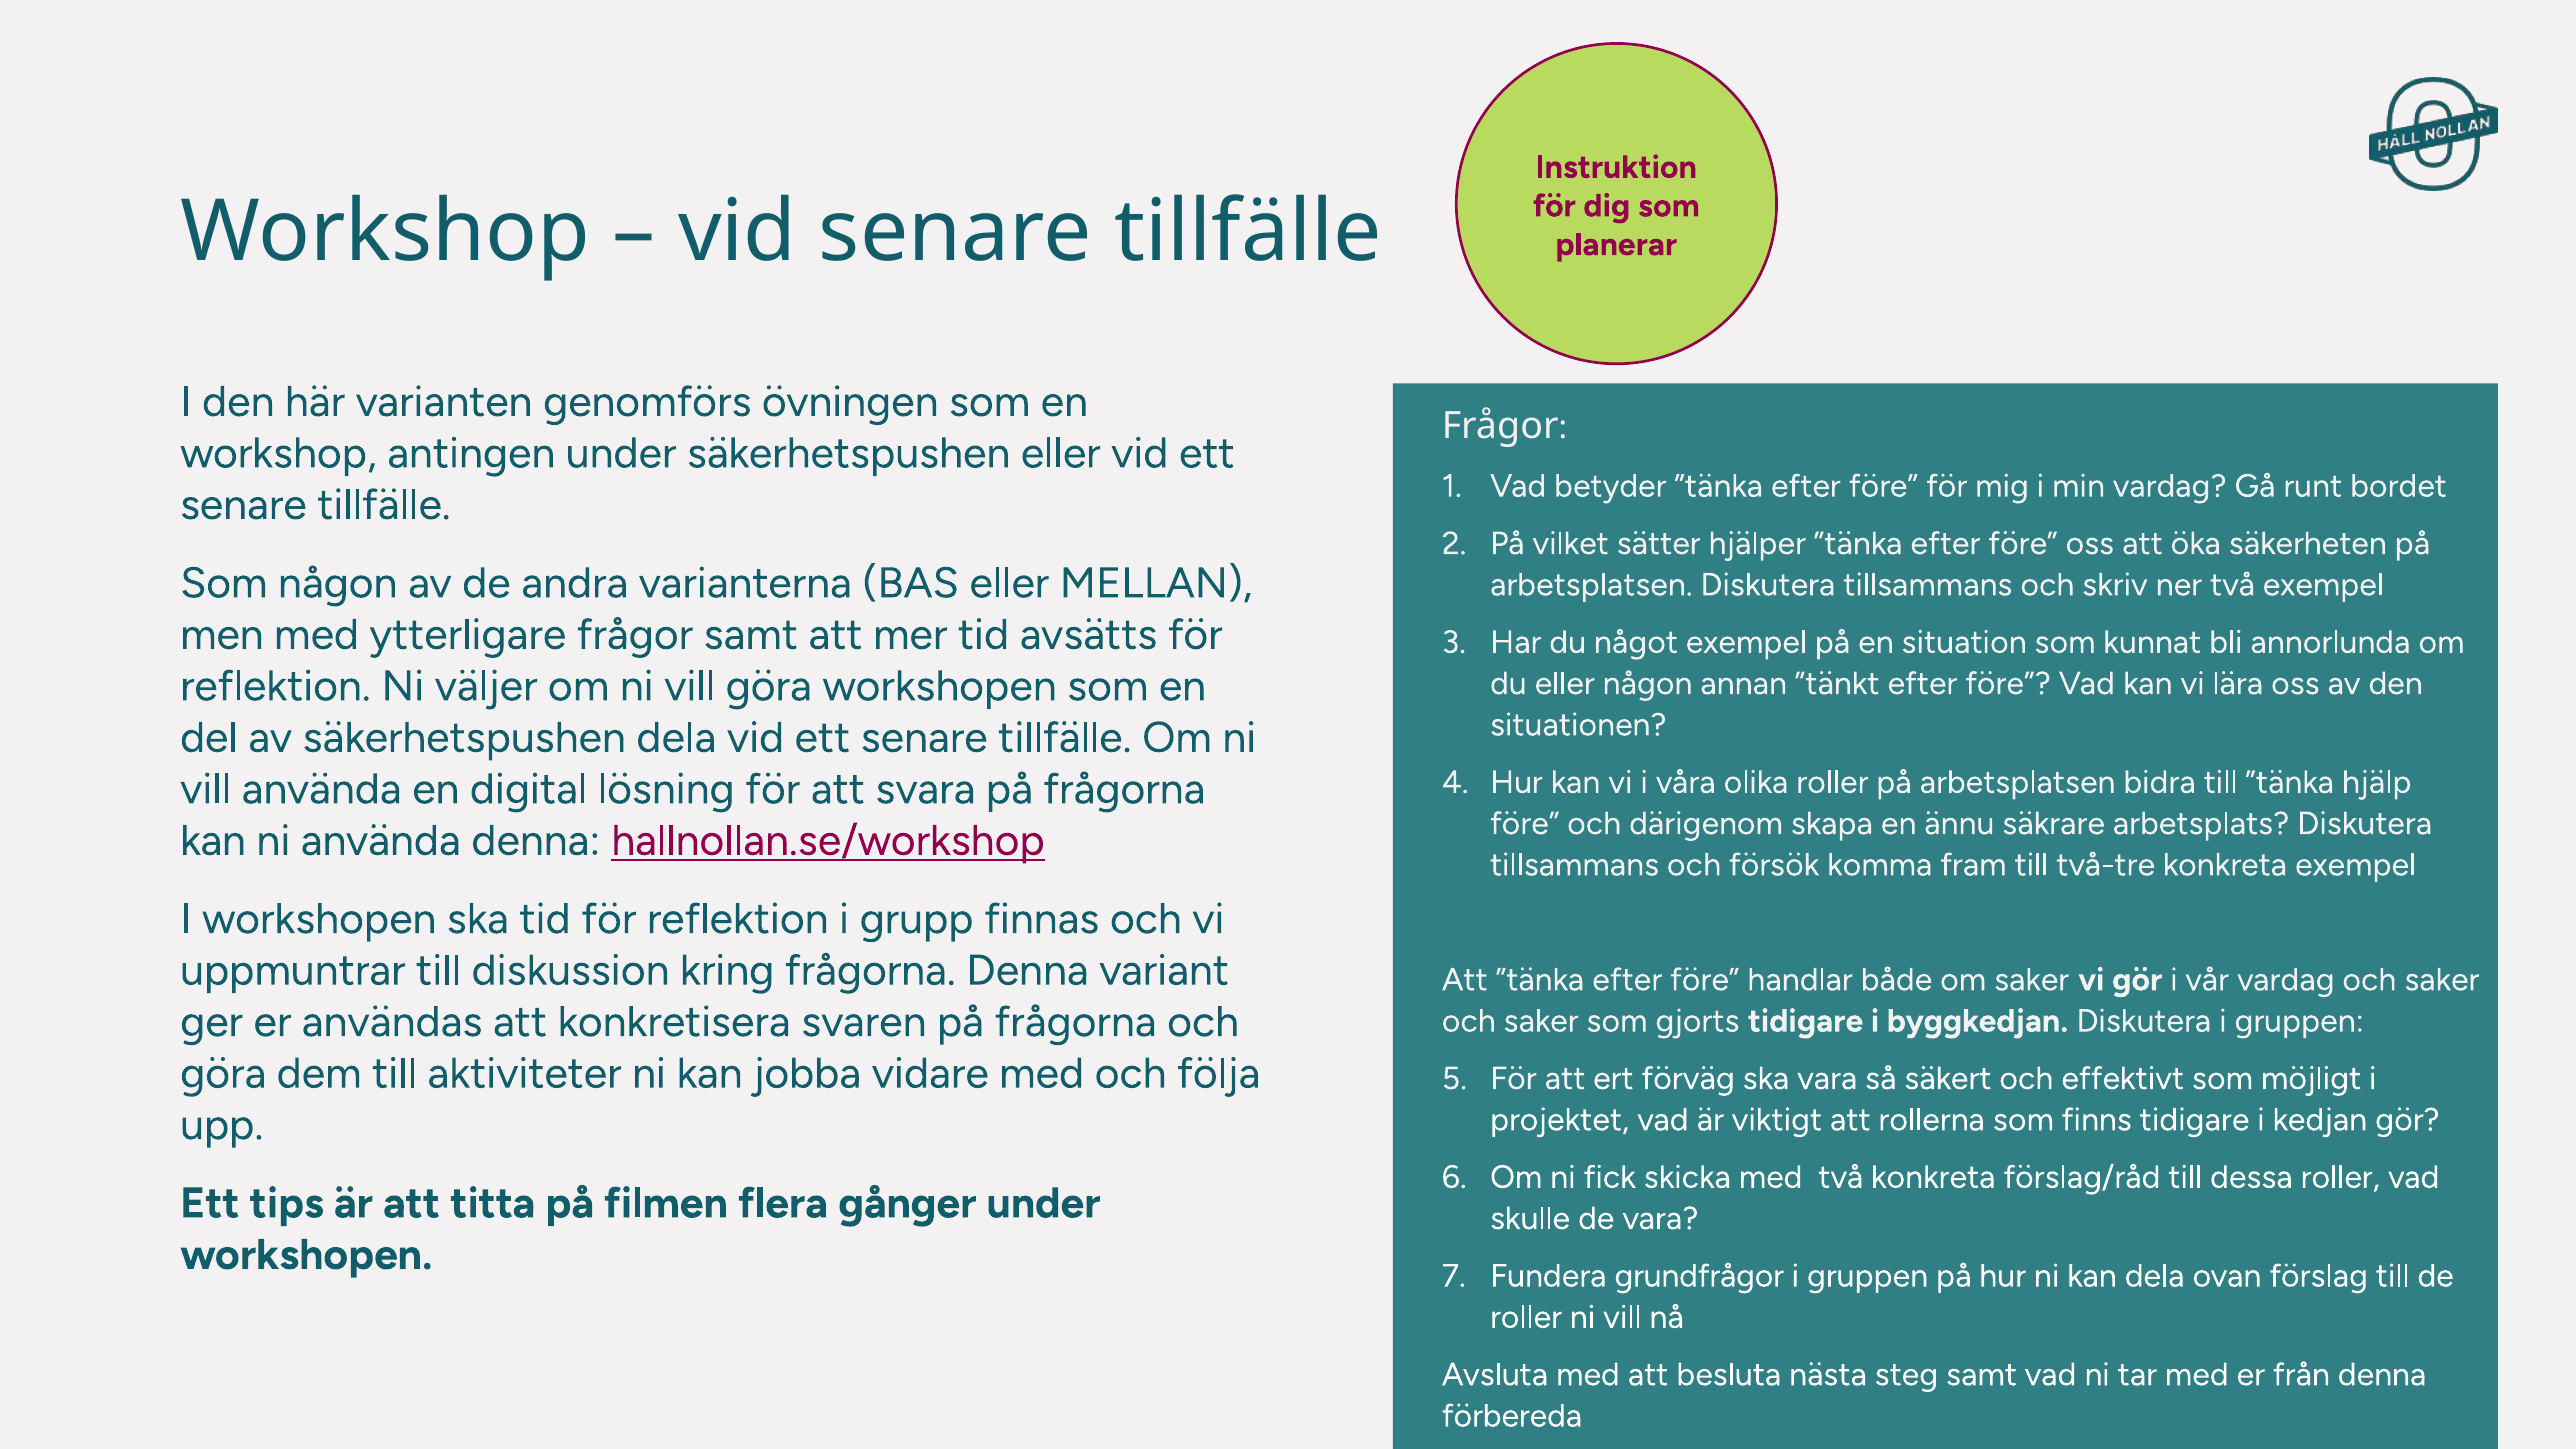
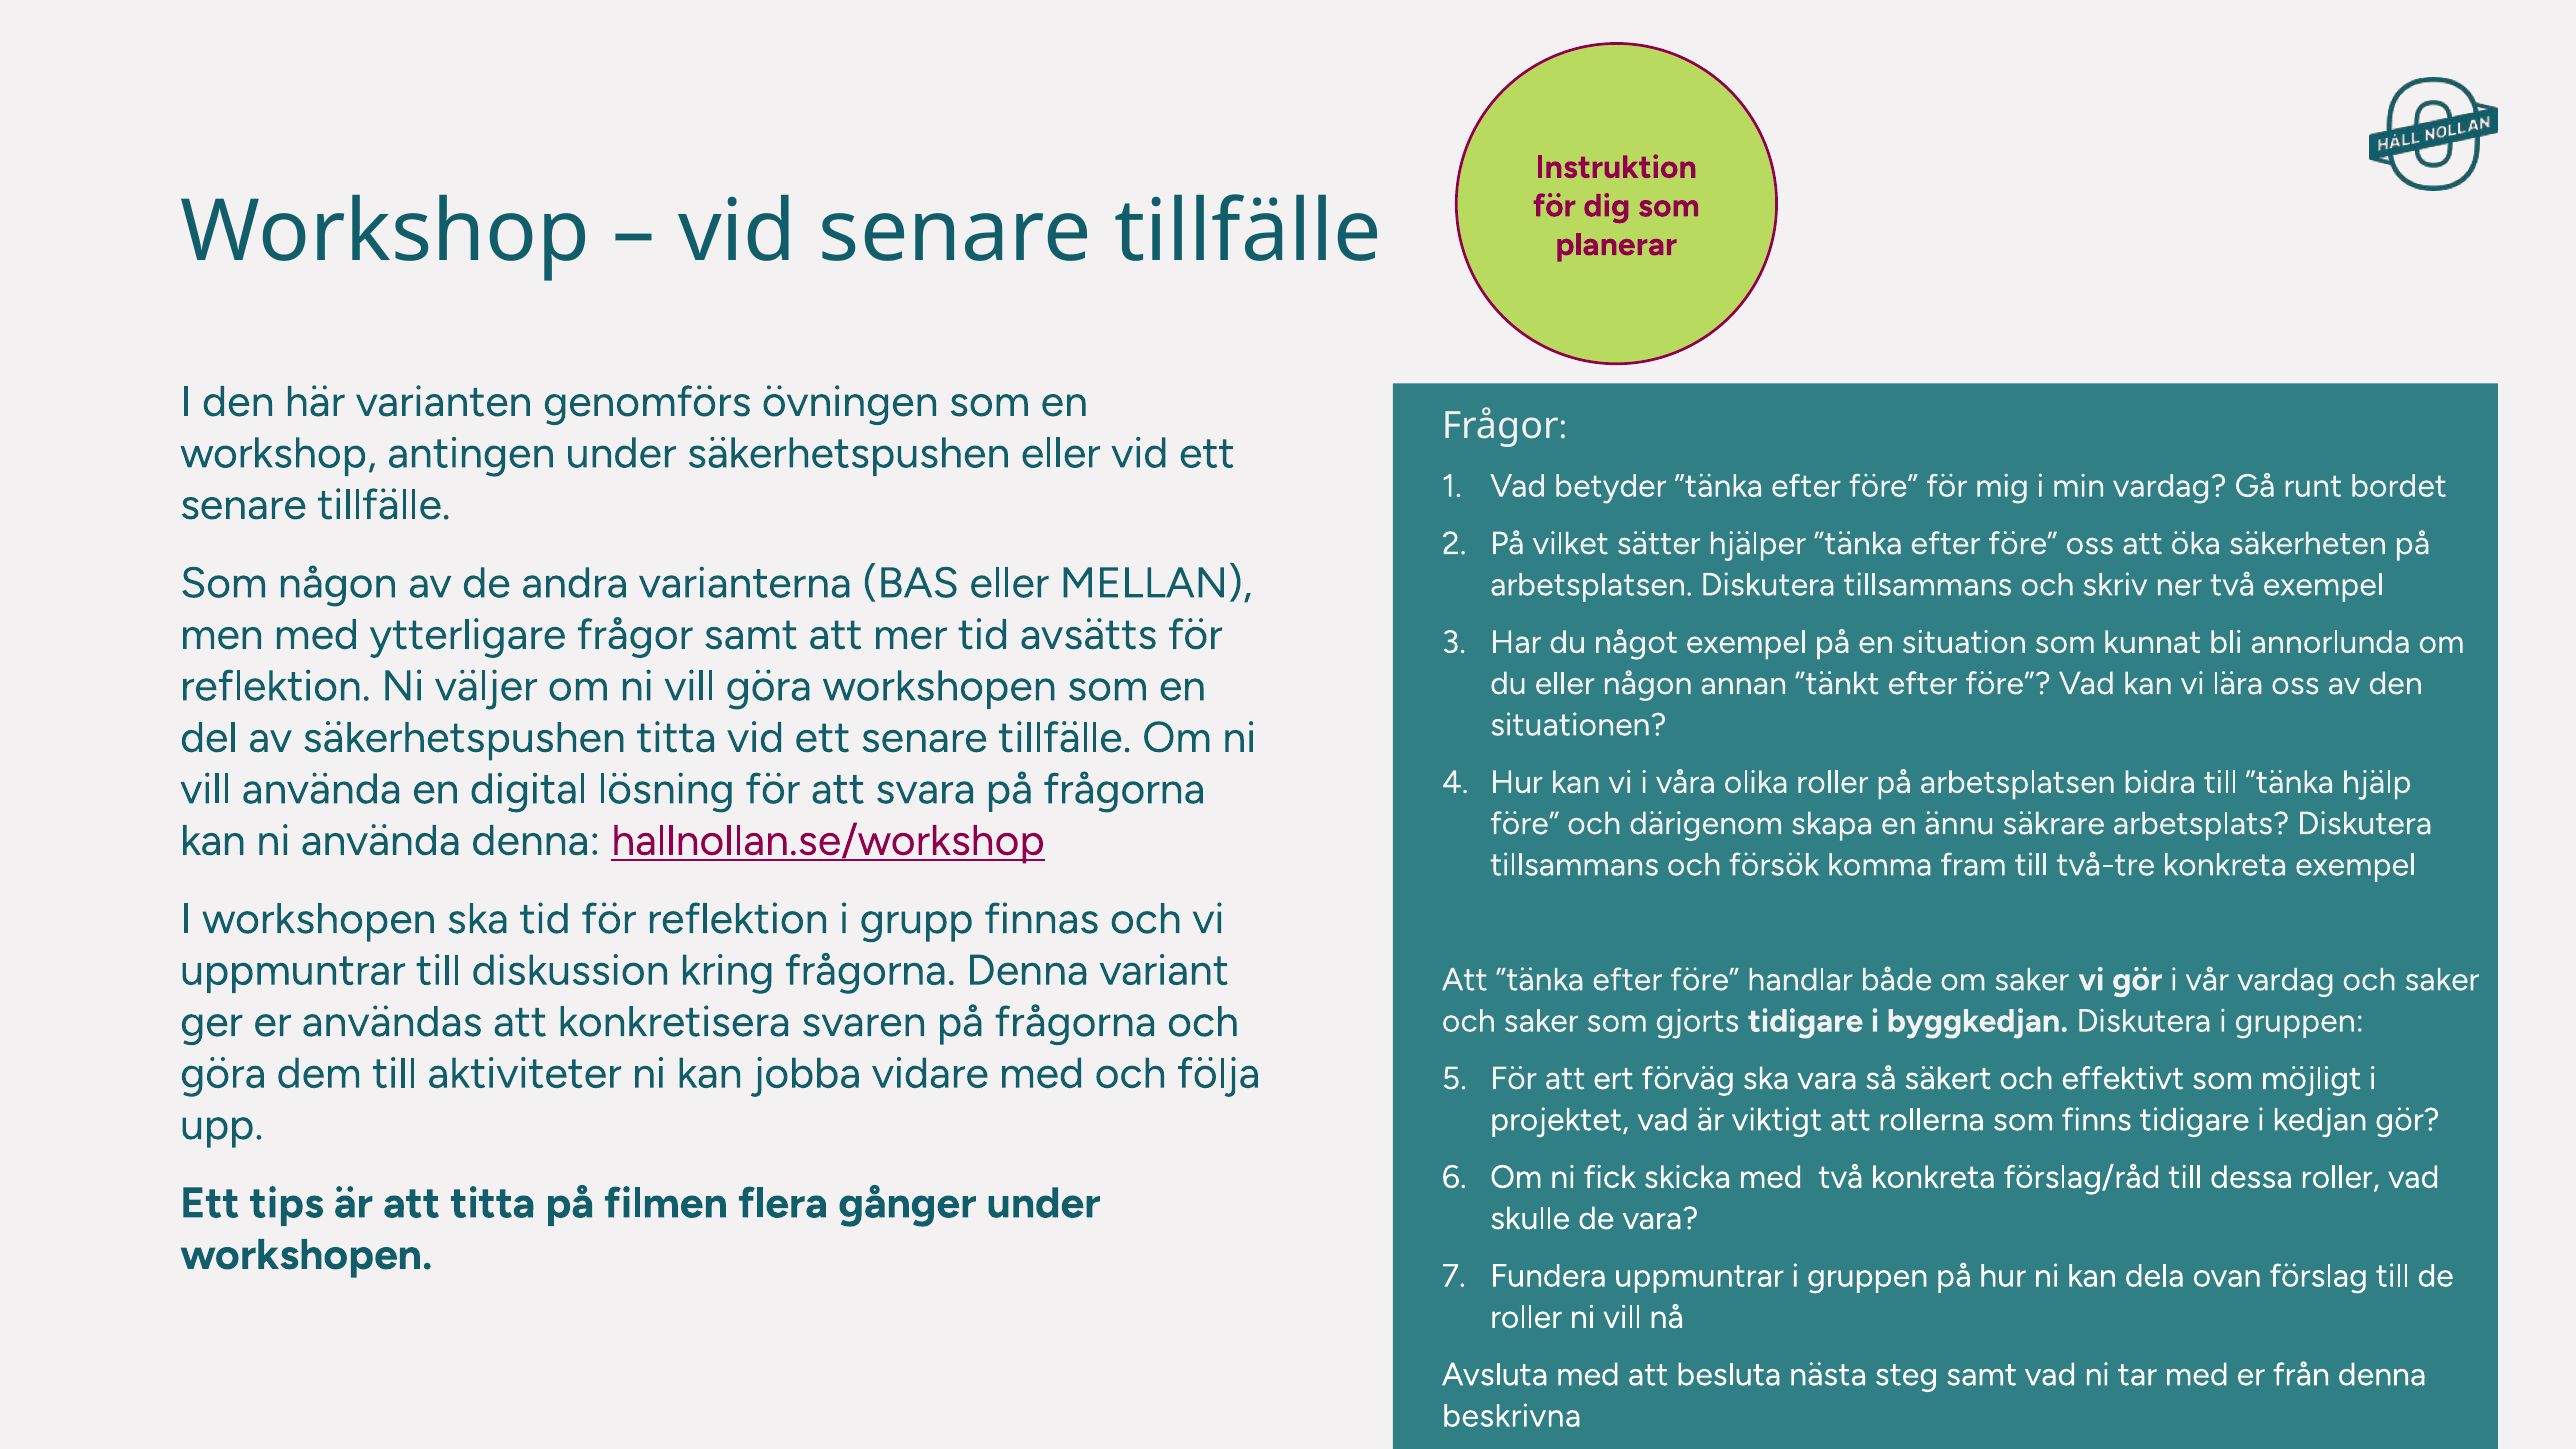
säkerhetspushen dela: dela -> titta (676, 738)
Fundera grundfrågor: grundfrågor -> uppmuntrar (1699, 1276)
förbereda: förbereda -> beskrivna (1512, 1416)
